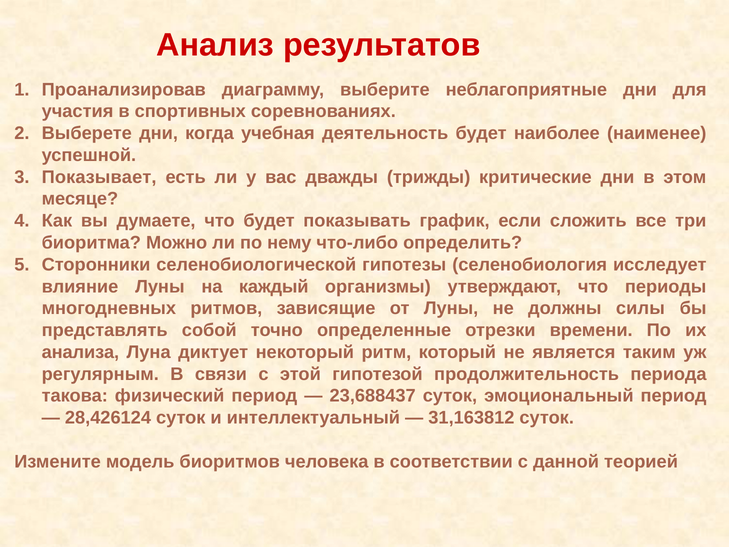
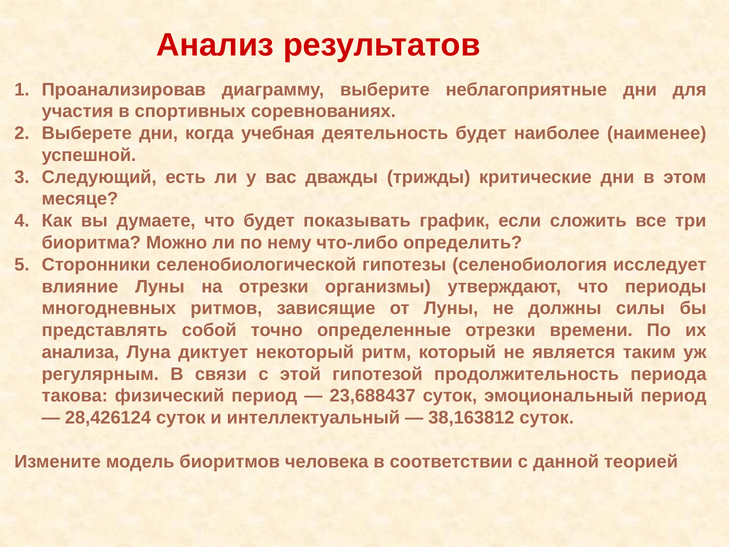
Показывает: Показывает -> Следующий (99, 177)
на каждый: каждый -> отрезки (274, 286)
31,163812: 31,163812 -> 38,163812 (471, 418)
